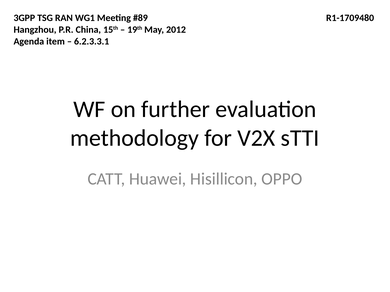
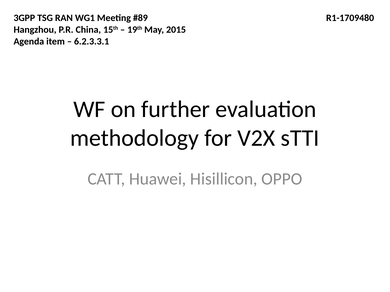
2012: 2012 -> 2015 (176, 30)
